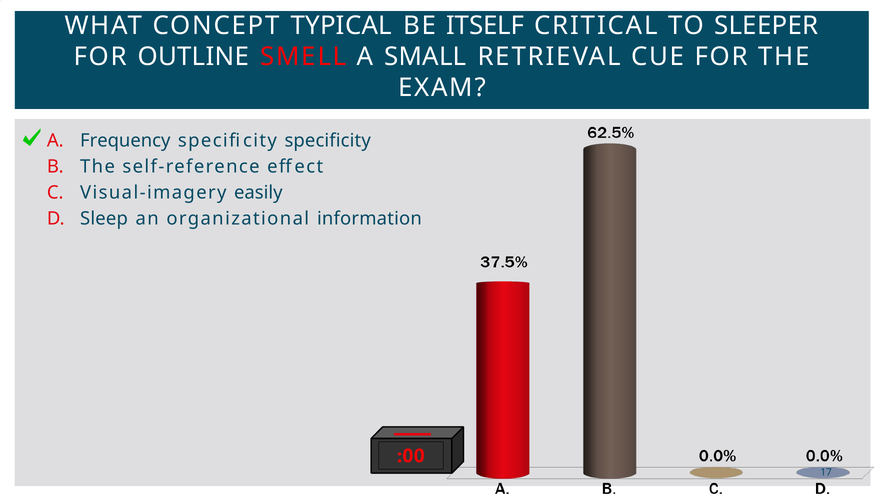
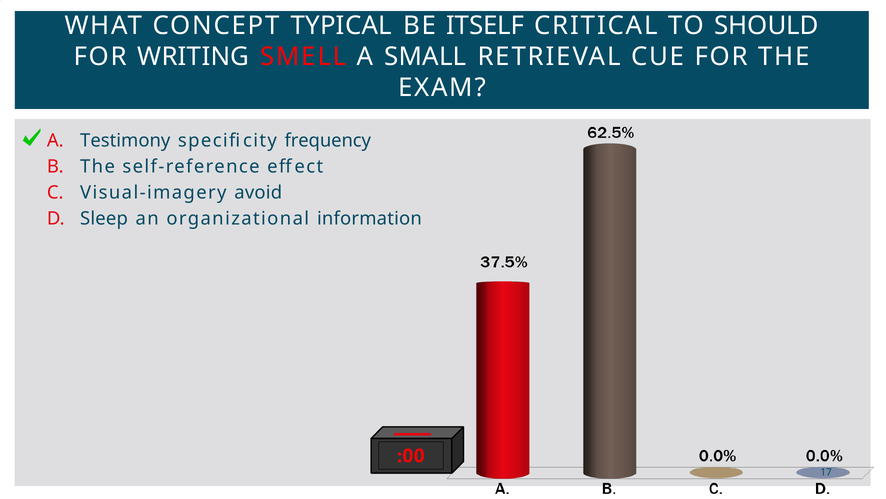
SLEEPER: SLEEPER -> SHOULD (766, 25)
OUTLINE: OUTLINE -> WRITING (193, 56)
Frequency: Frequency -> Testimony (125, 141)
specificity specificity: specificity -> frequency (328, 141)
easily: easily -> avoid (258, 192)
